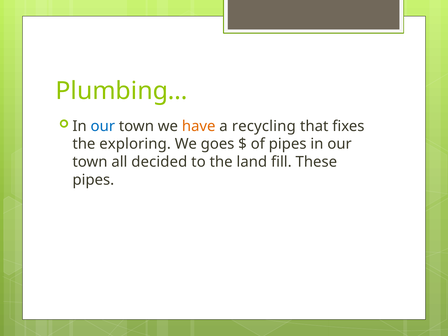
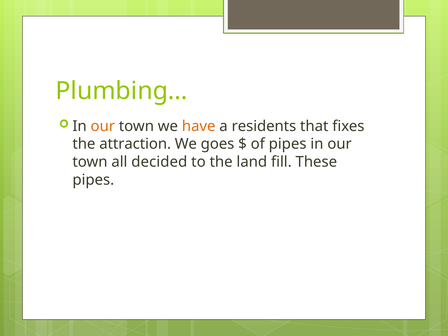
our colour: blue -> orange (103, 126)
recycling: recycling -> residents (264, 126)
exploring: exploring -> attraction (135, 144)
